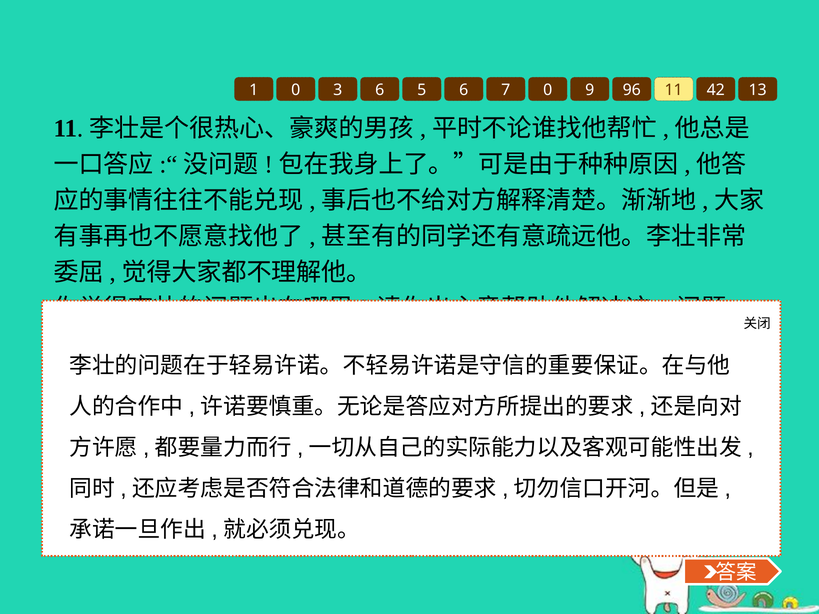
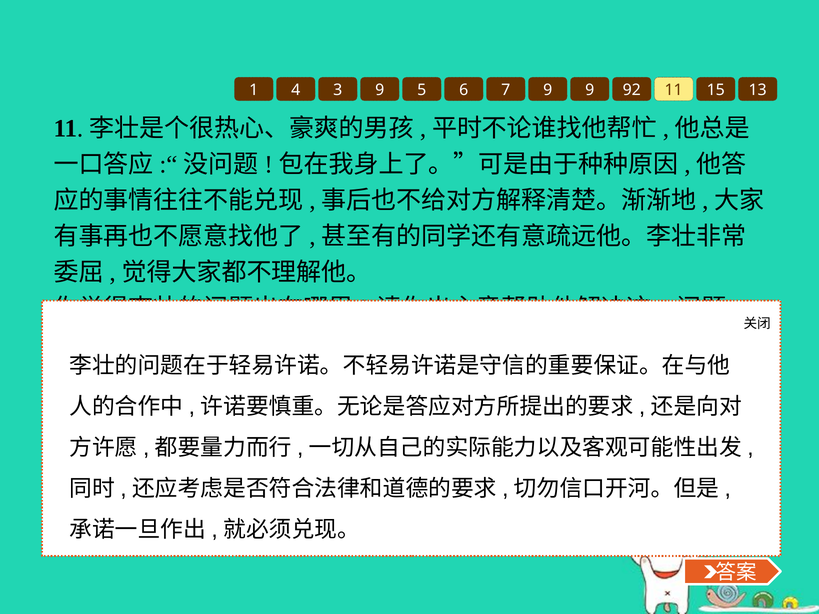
1 0: 0 -> 4 (296, 90)
3 6: 6 -> 9 (380, 90)
7 0: 0 -> 9 (548, 90)
96: 96 -> 92 (632, 90)
42: 42 -> 15 (716, 90)
